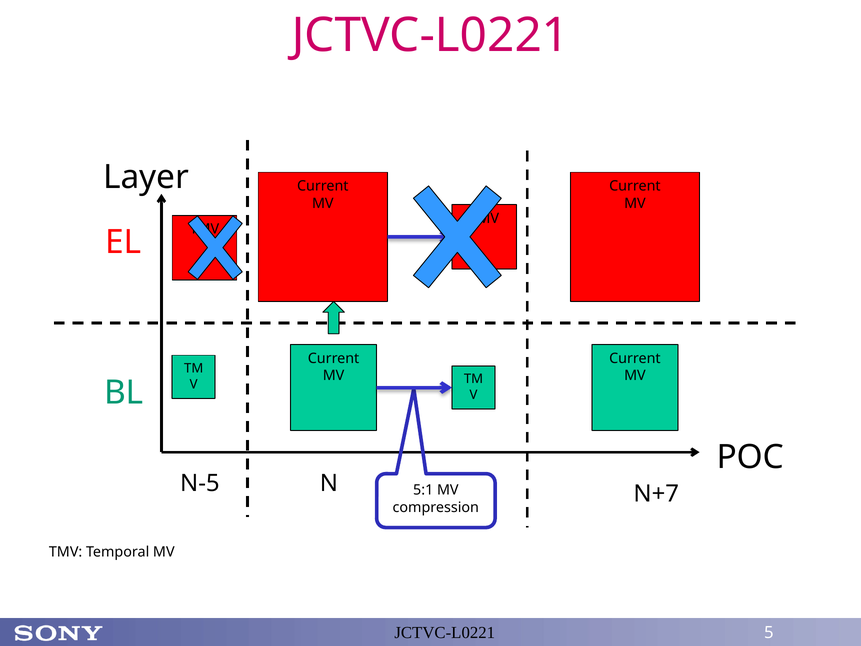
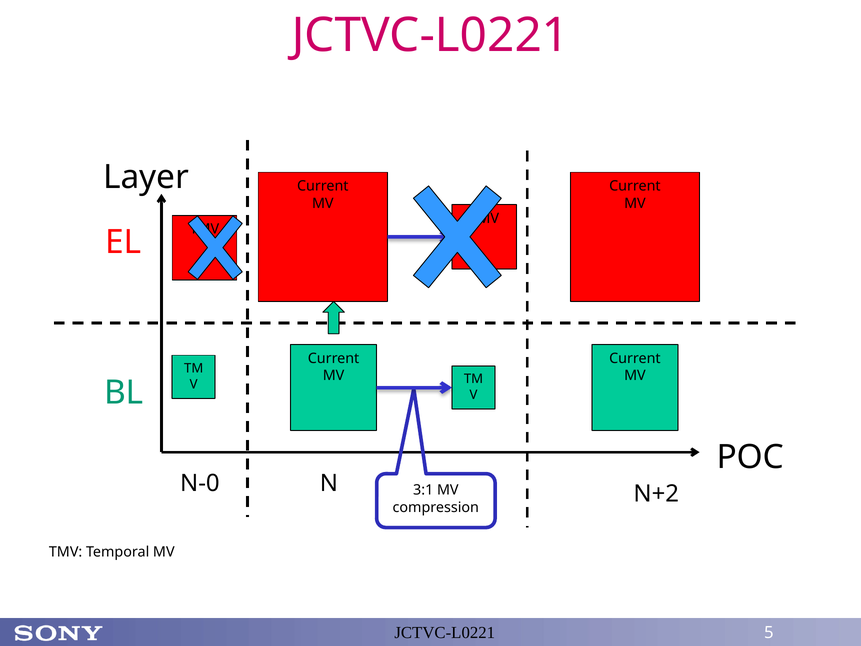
N-5: N-5 -> N-0 (200, 483)
N+7: N+7 -> N+2 (656, 494)
5:1: 5:1 -> 3:1 (423, 490)
